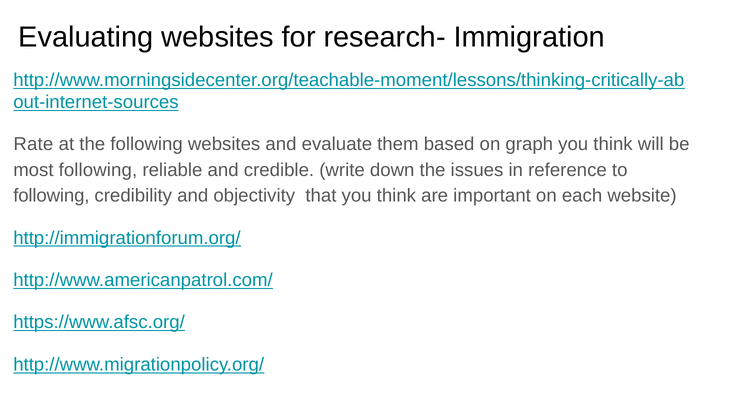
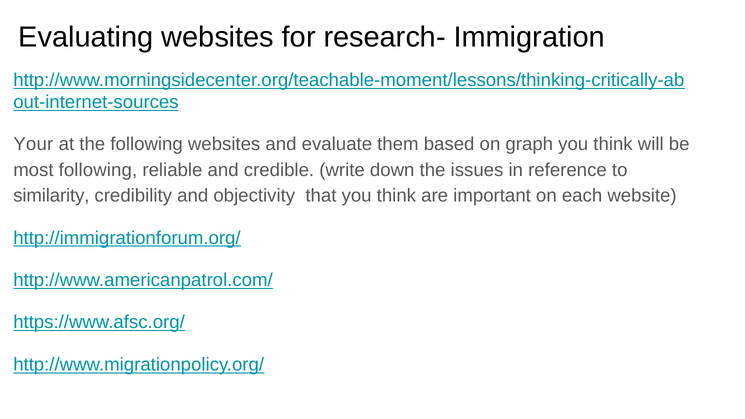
Rate: Rate -> Your (33, 144)
following: following -> similarity (51, 196)
